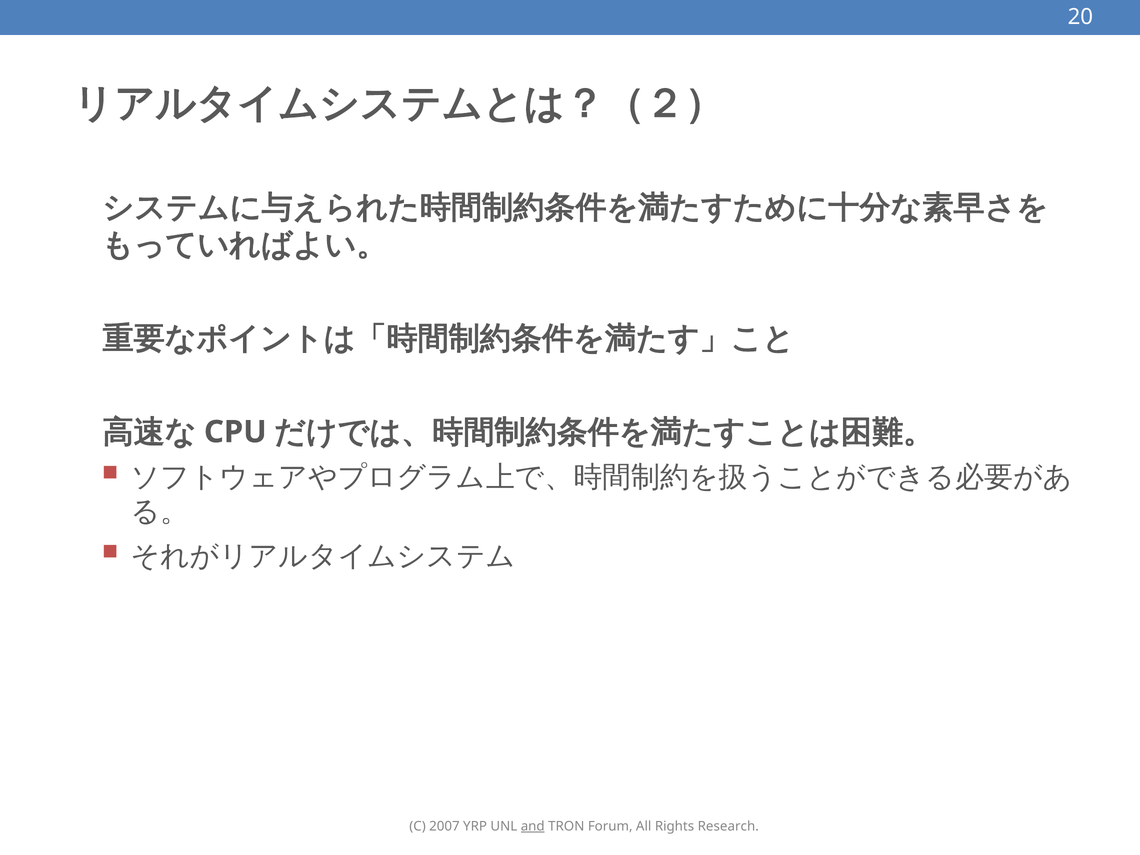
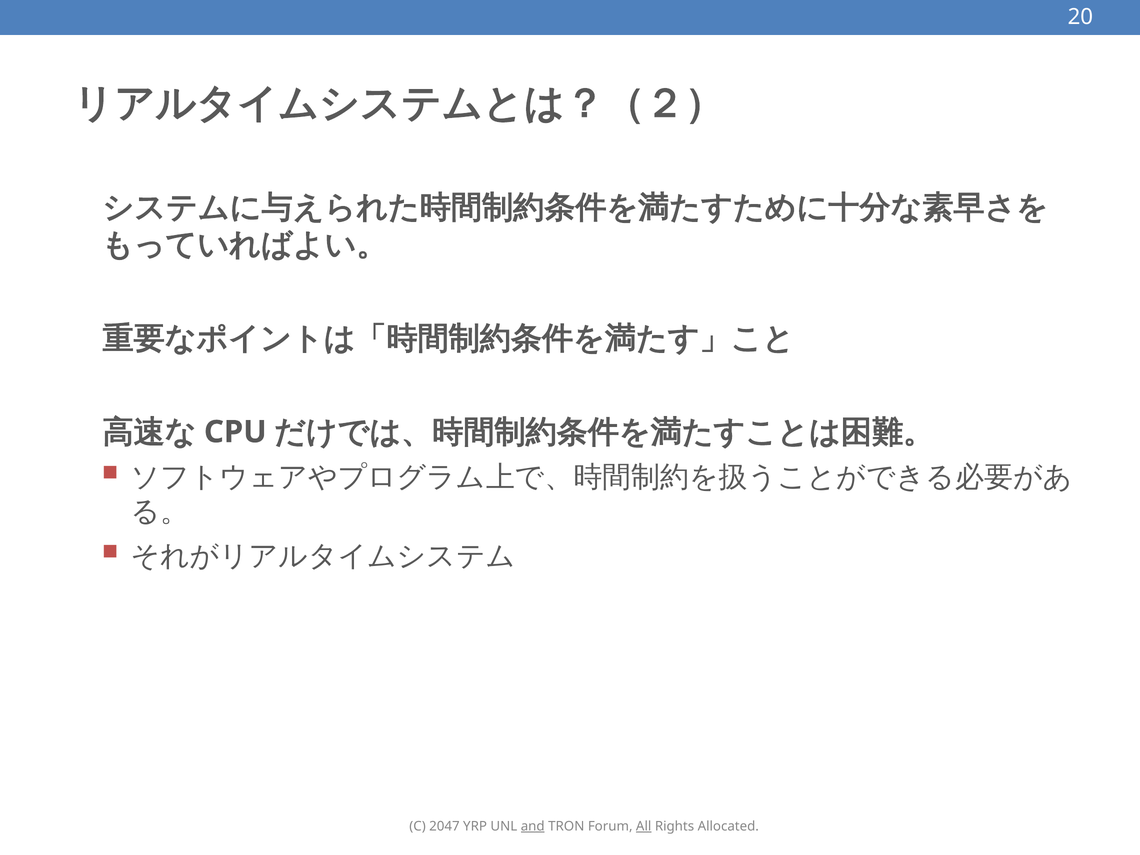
2007: 2007 -> 2047 (444, 826)
All underline: none -> present (644, 826)
Research: Research -> Allocated (728, 826)
